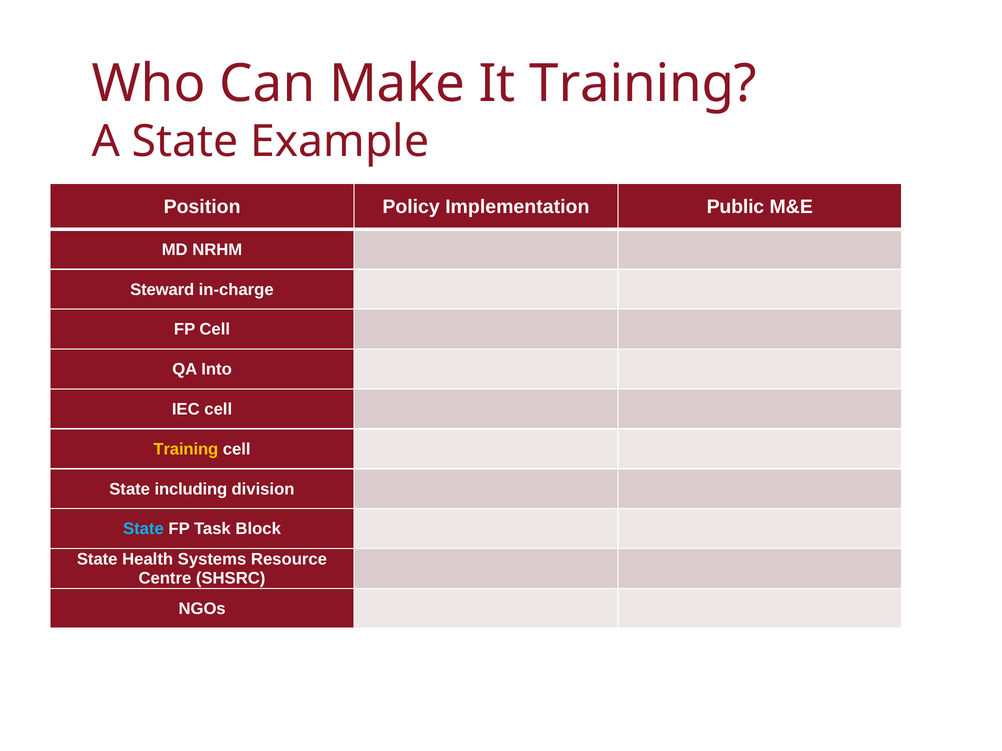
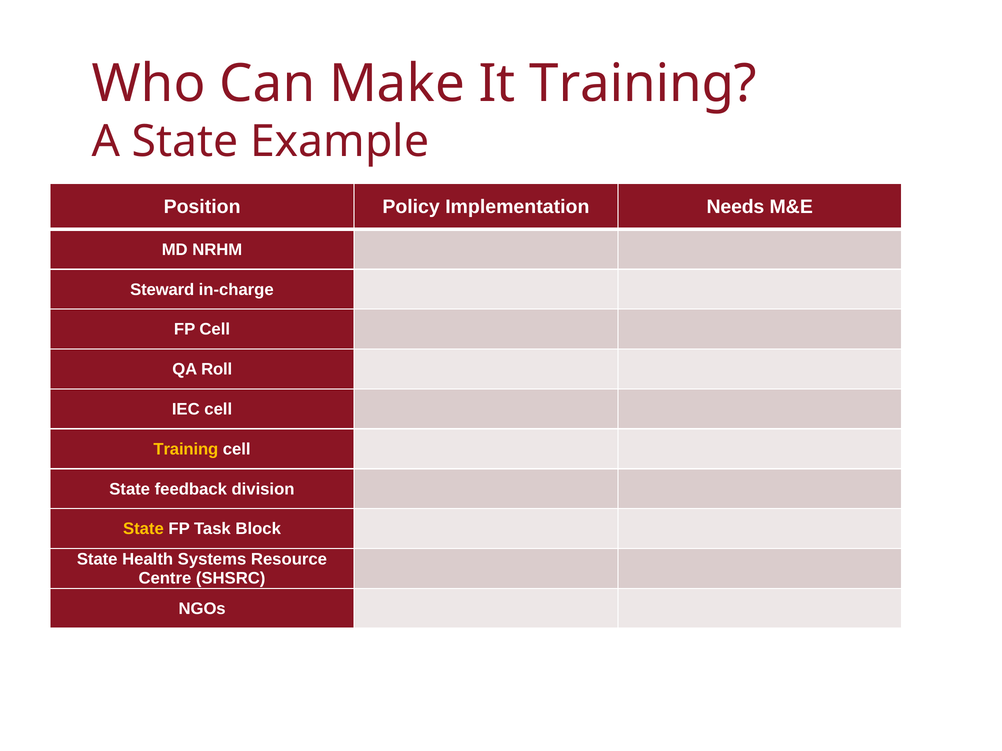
Public: Public -> Needs (735, 207)
Into: Into -> Roll (217, 370)
including: including -> feedback (191, 489)
State colour: light blue -> yellow (143, 529)
